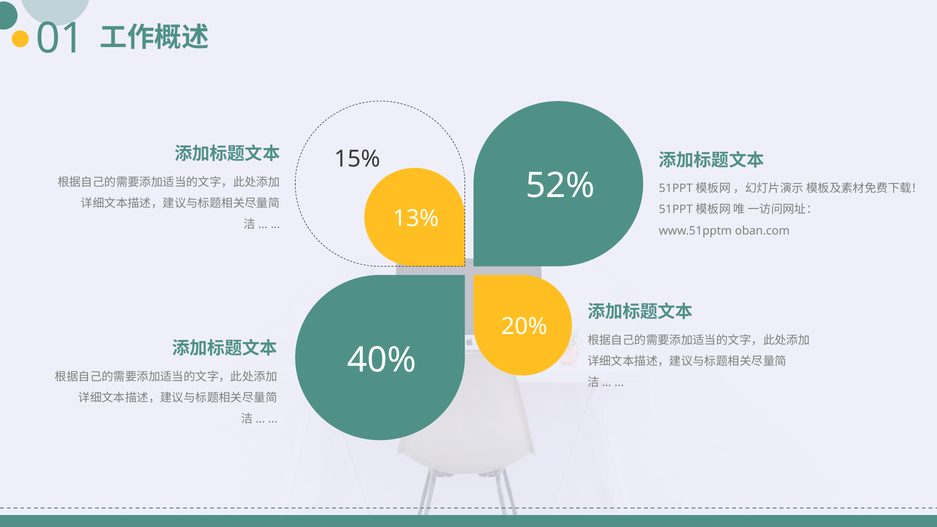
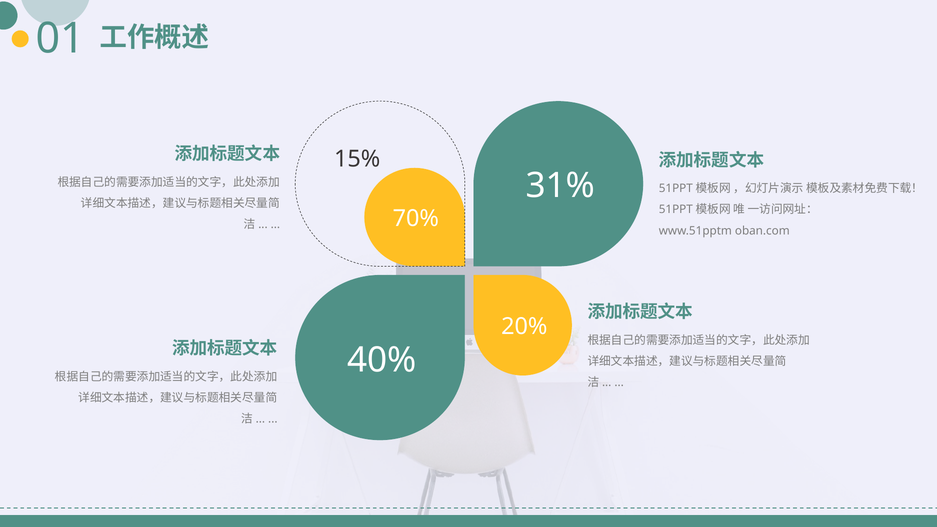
52%: 52% -> 31% (560, 186)
13%: 13% -> 70% (416, 219)
